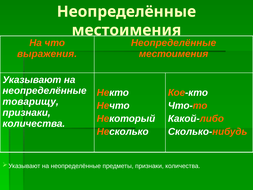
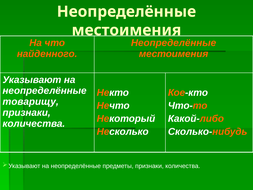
выражения: выражения -> найденного (47, 54)
